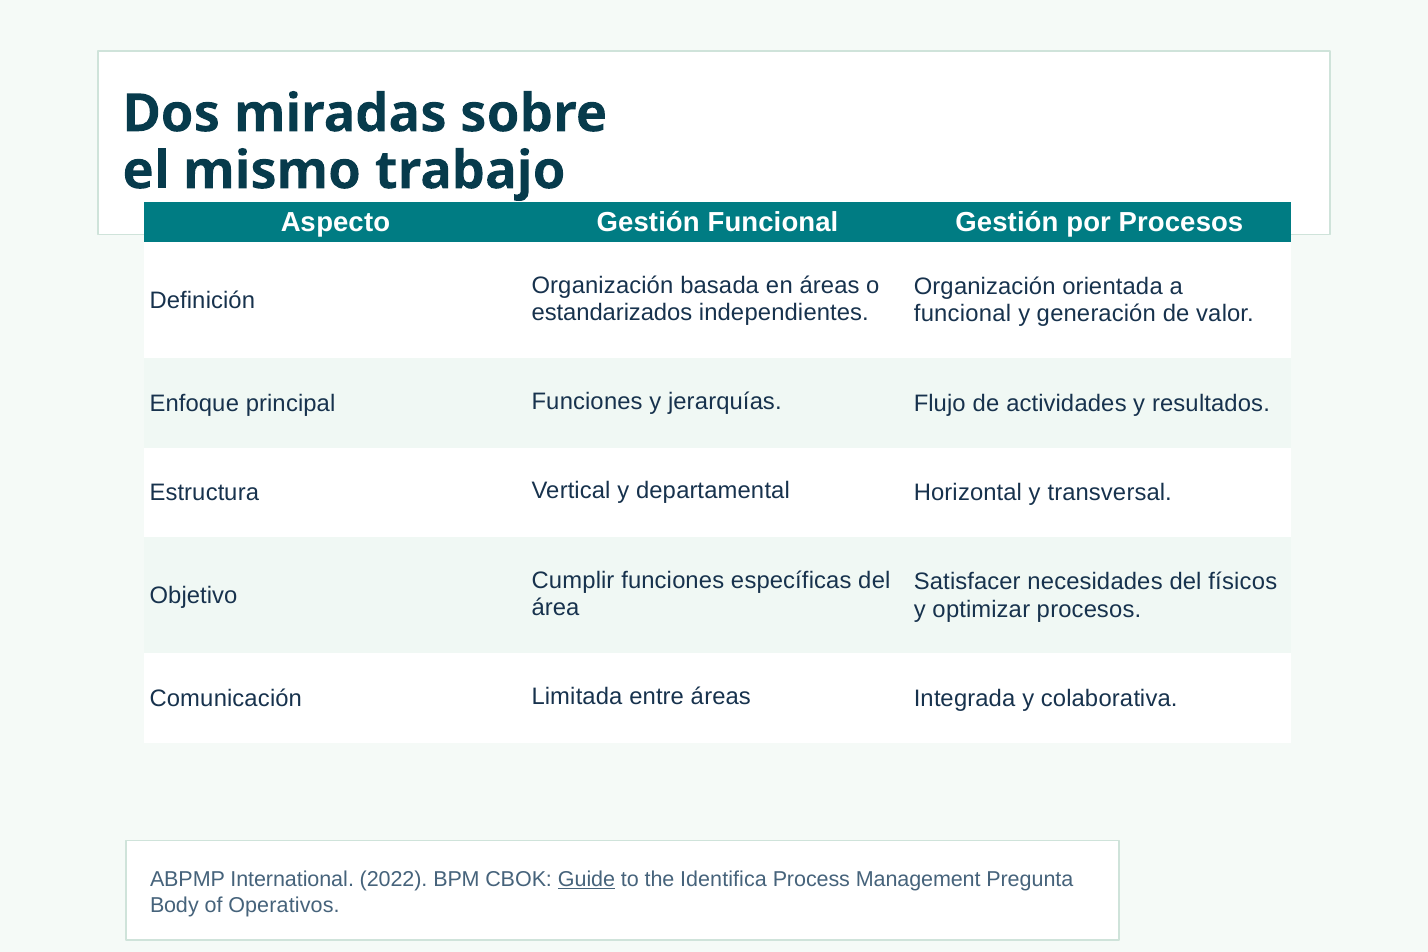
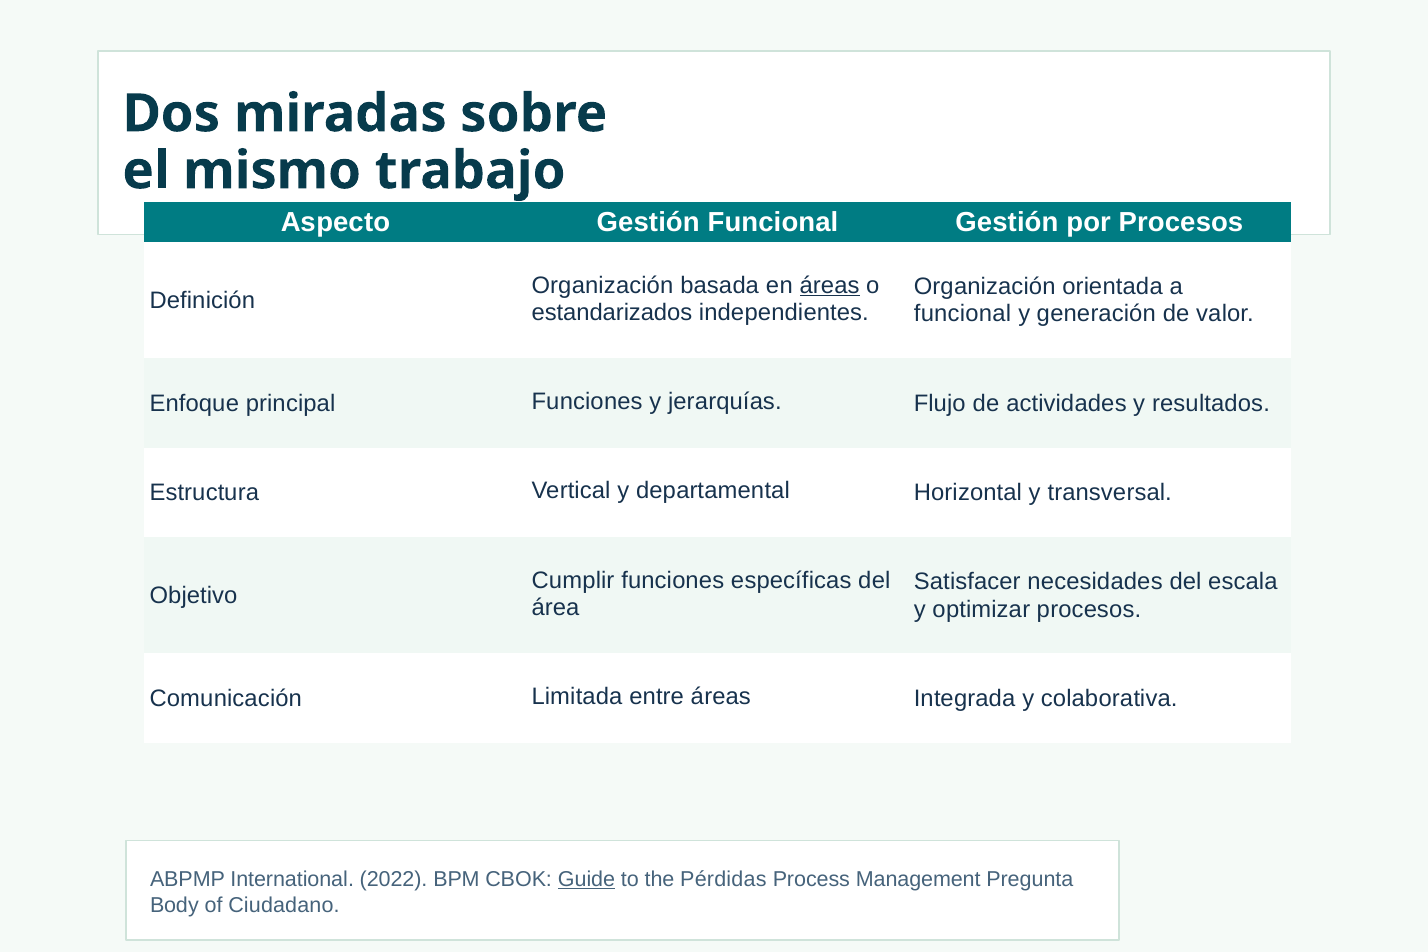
áreas underline: none -> present (830, 285)
físicos: físicos -> escala (1243, 582)
Identifica: Identifica -> Pérdidas (723, 879)
Operativos: Operativos -> Ciudadano (284, 905)
